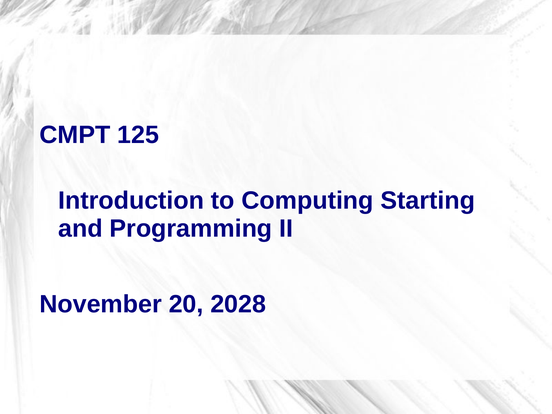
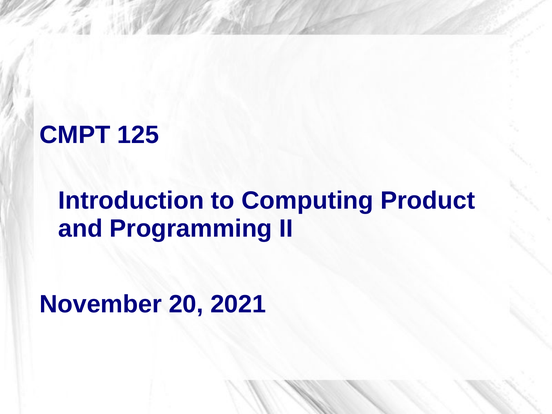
Starting: Starting -> Product (428, 201)
2028: 2028 -> 2021 (238, 304)
